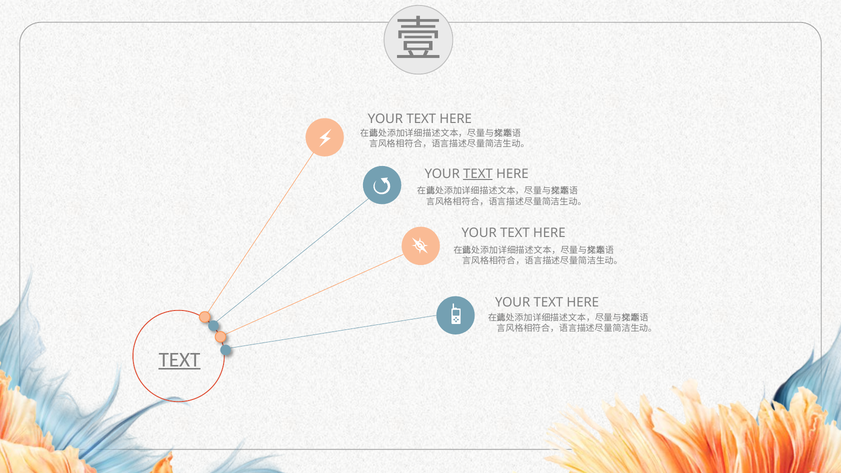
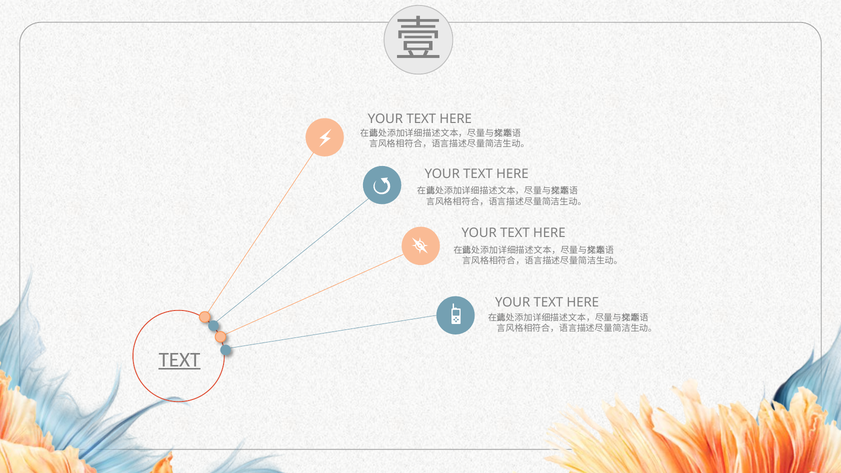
TEXT underline: present -> none (478, 174)
